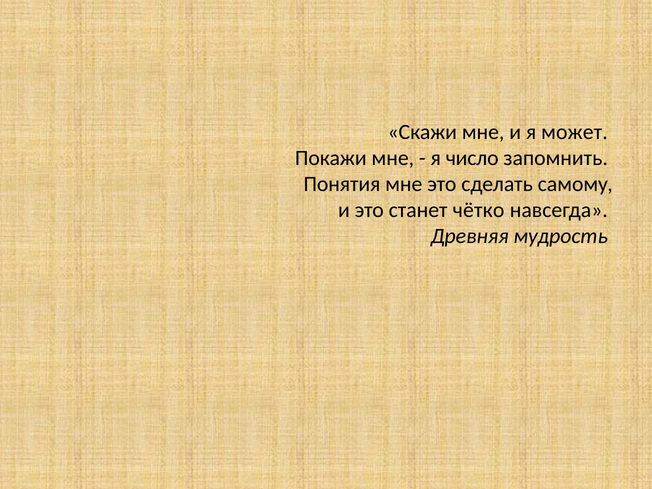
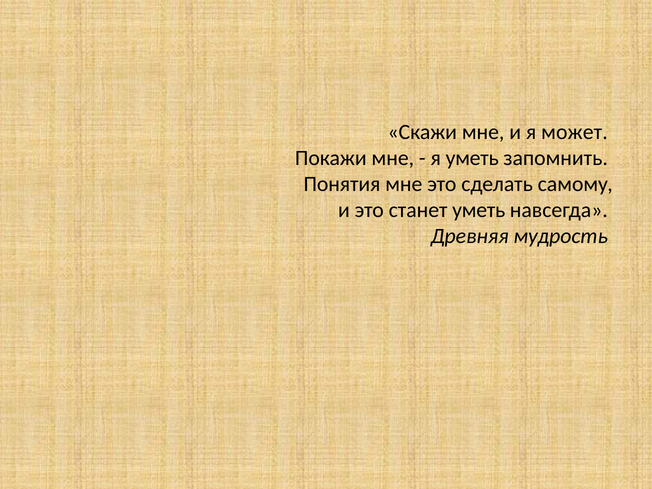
я число: число -> уметь (472, 158)
станет чётко: чётко -> уметь (479, 210)
